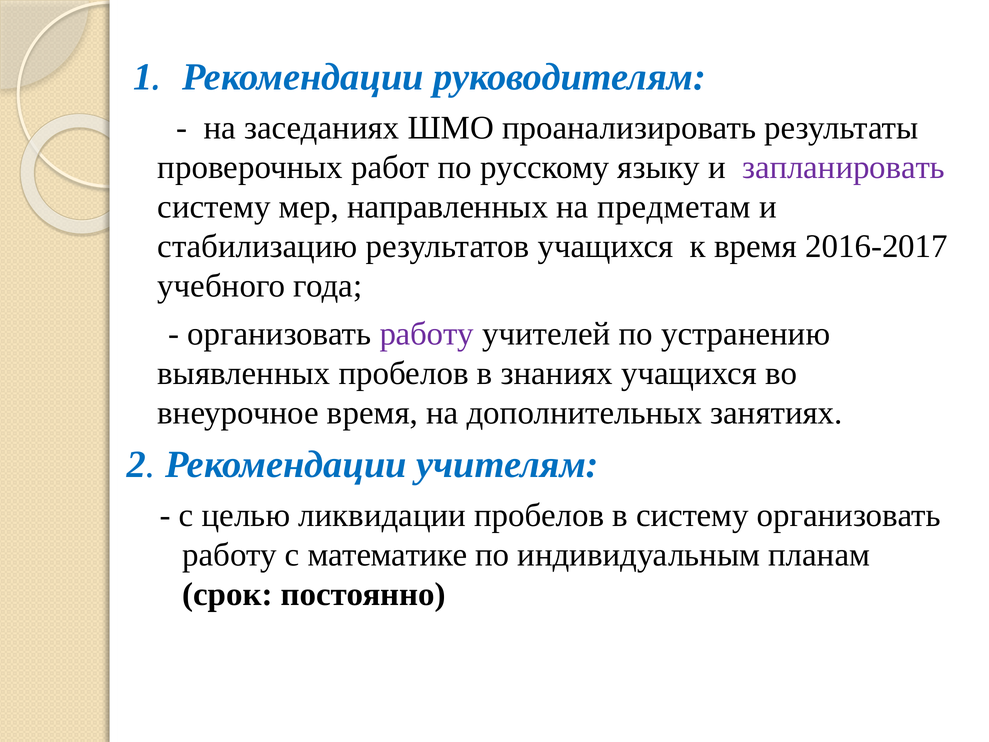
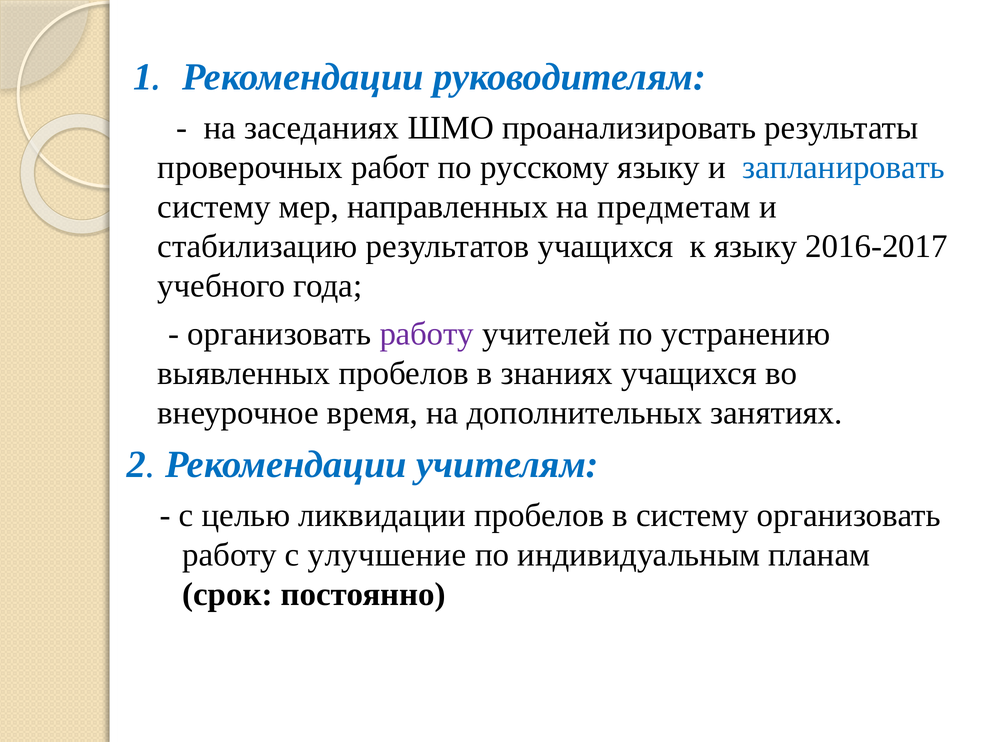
запланировать colour: purple -> blue (844, 167)
к время: время -> языку (756, 246)
математике: математике -> улучшение (387, 555)
